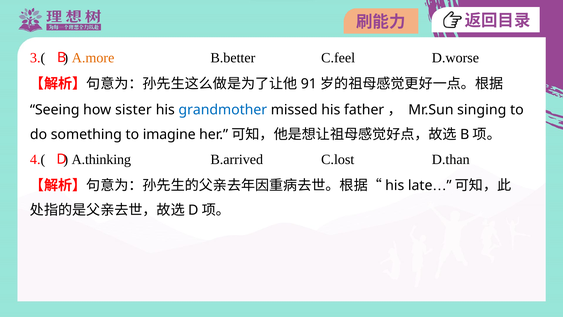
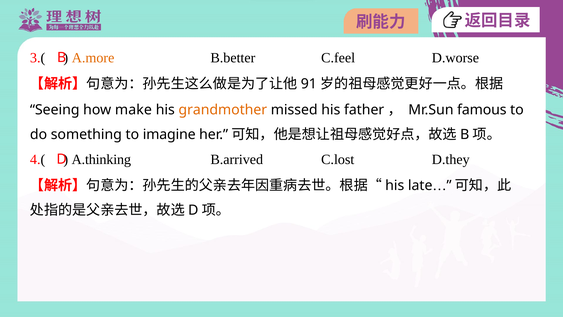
sister: sister -> make (133, 110)
grandmother colour: blue -> orange (223, 110)
singing: singing -> famous (482, 110)
D.than: D.than -> D.they (451, 159)
